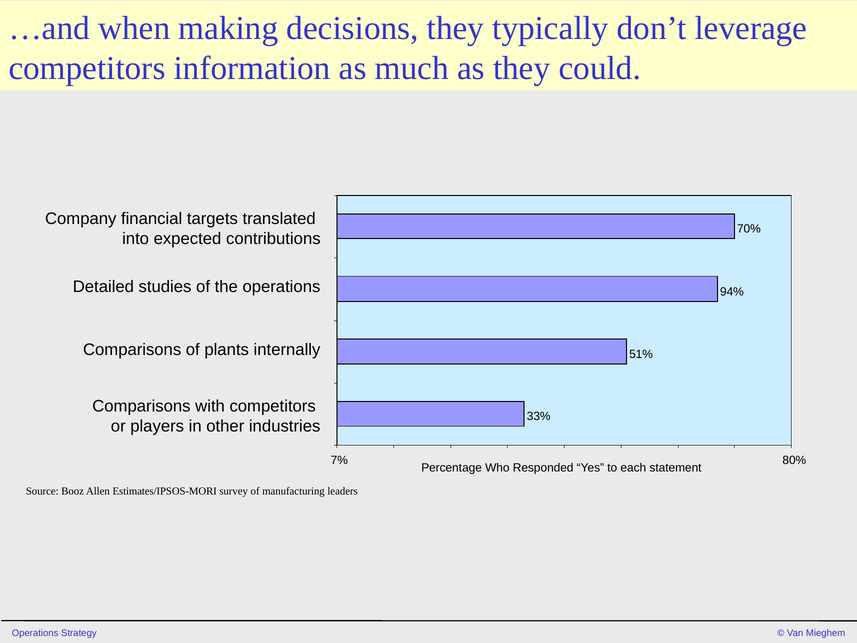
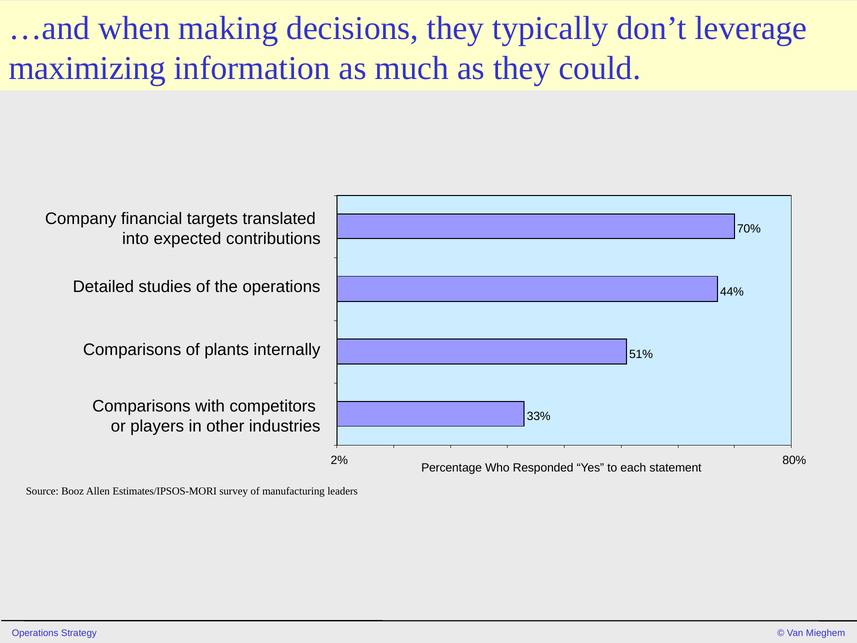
competitors: competitors -> maximizing (87, 68)
94%: 94% -> 44% (732, 292)
7%: 7% -> 2% (339, 460)
